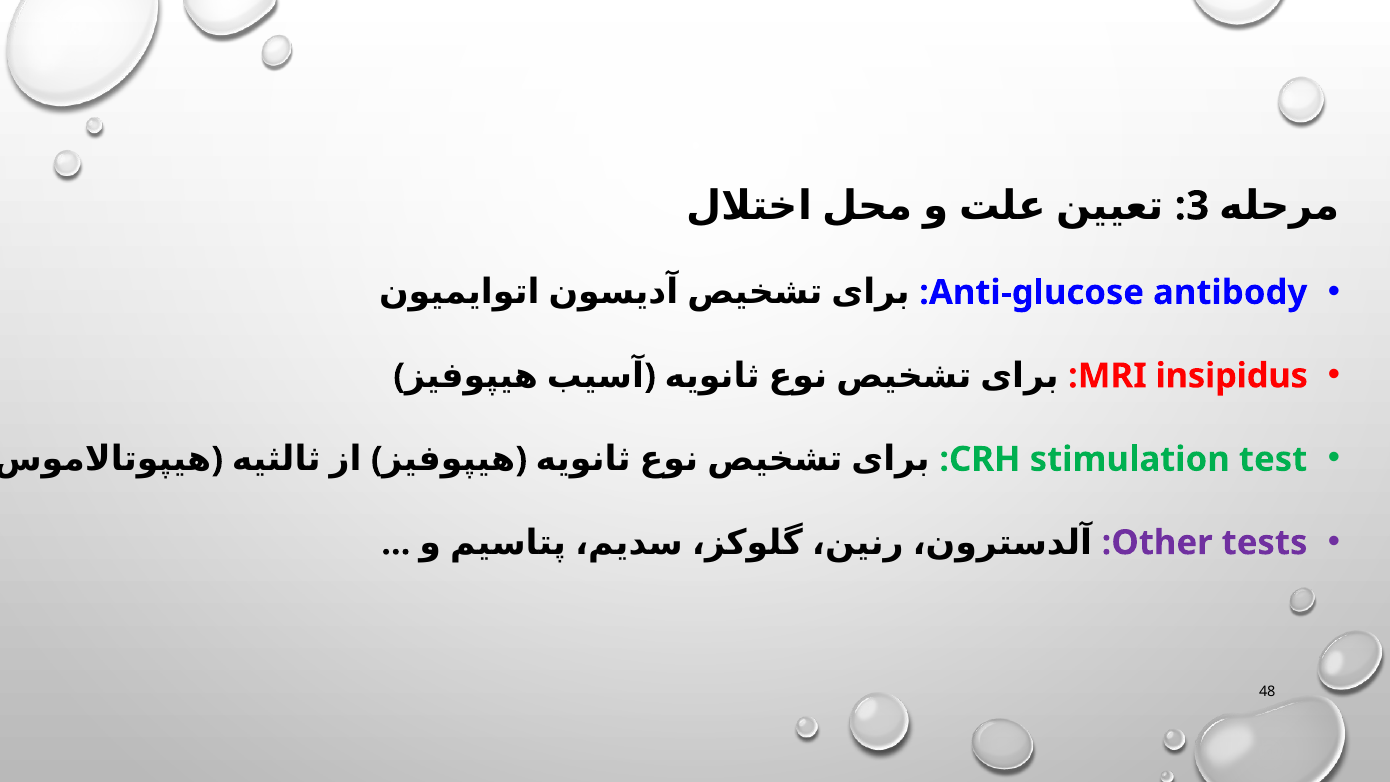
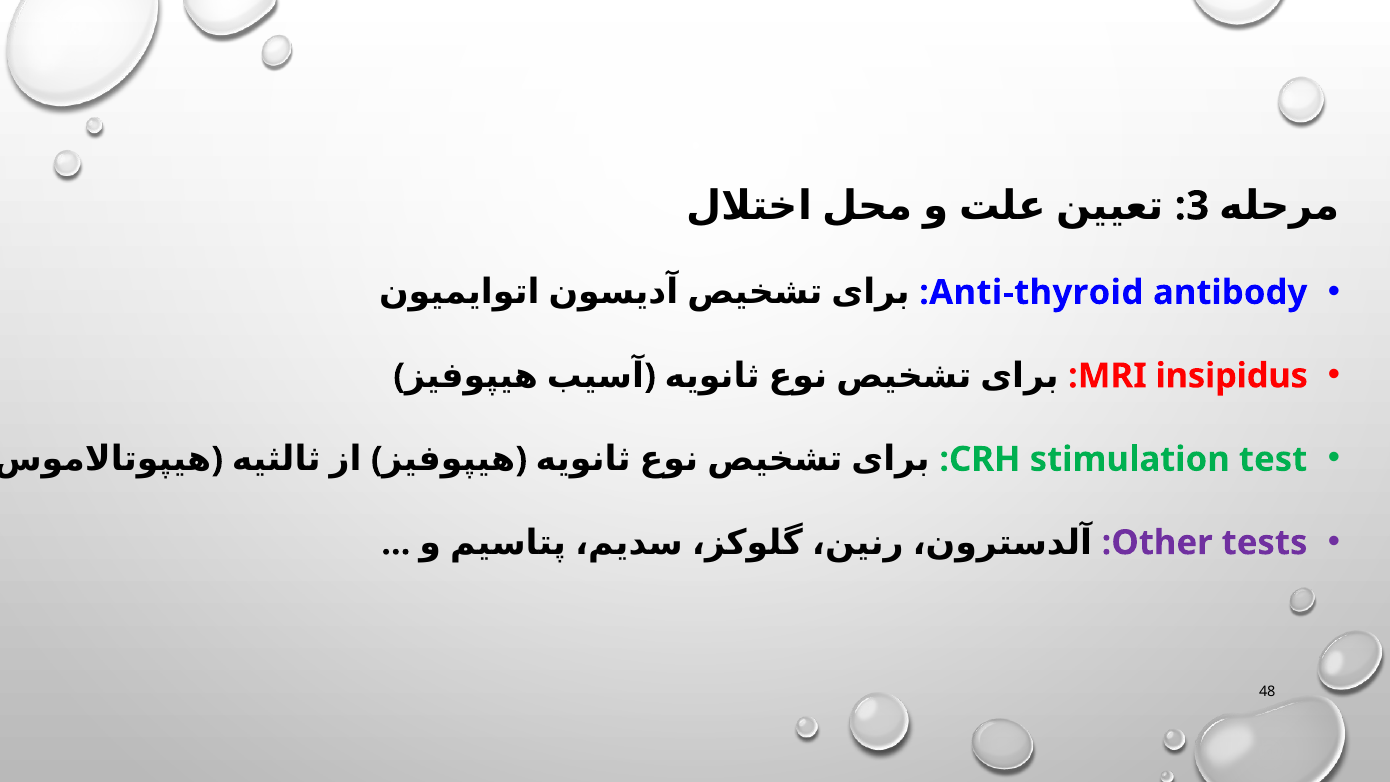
Anti-glucose: Anti-glucose -> Anti-thyroid (1036, 292)
